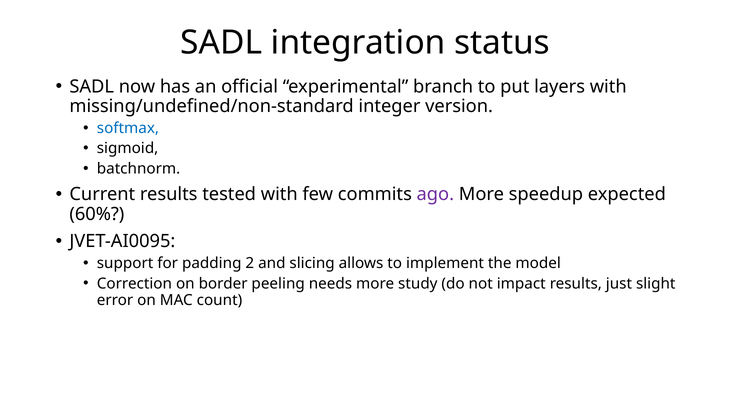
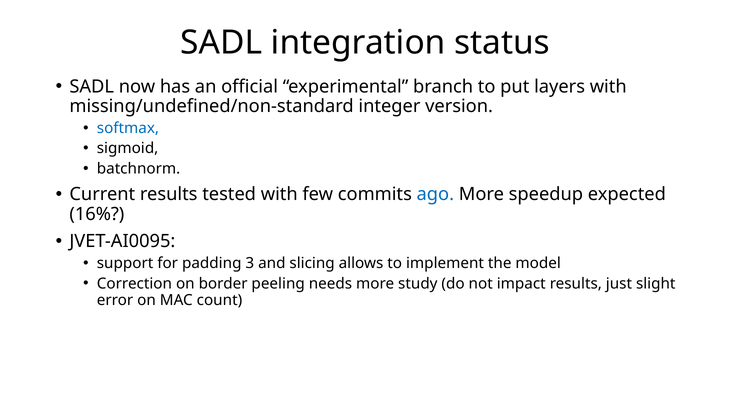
ago colour: purple -> blue (435, 194)
60%: 60% -> 16% (97, 214)
2: 2 -> 3 (250, 263)
